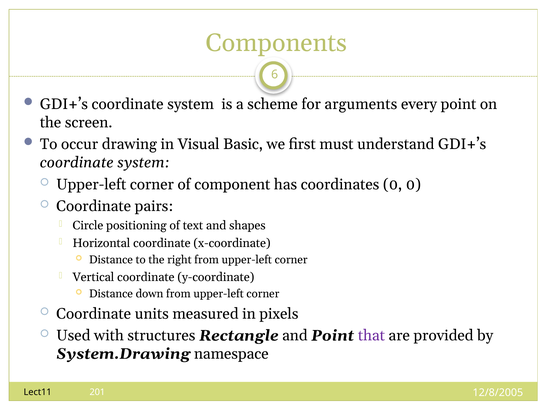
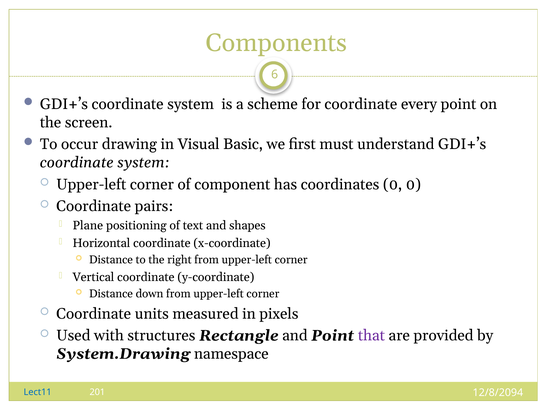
for arguments: arguments -> coordinate (361, 104)
Circle: Circle -> Plane (88, 226)
Lect11 colour: black -> blue (38, 392)
12/8/2005: 12/8/2005 -> 12/8/2094 (498, 393)
